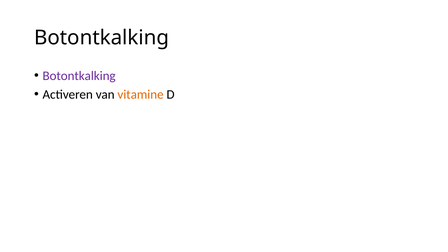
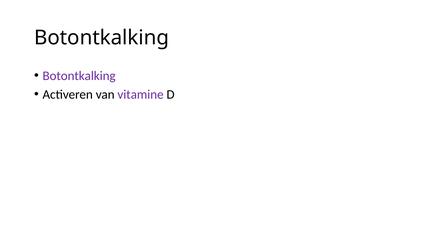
vitamine colour: orange -> purple (141, 95)
